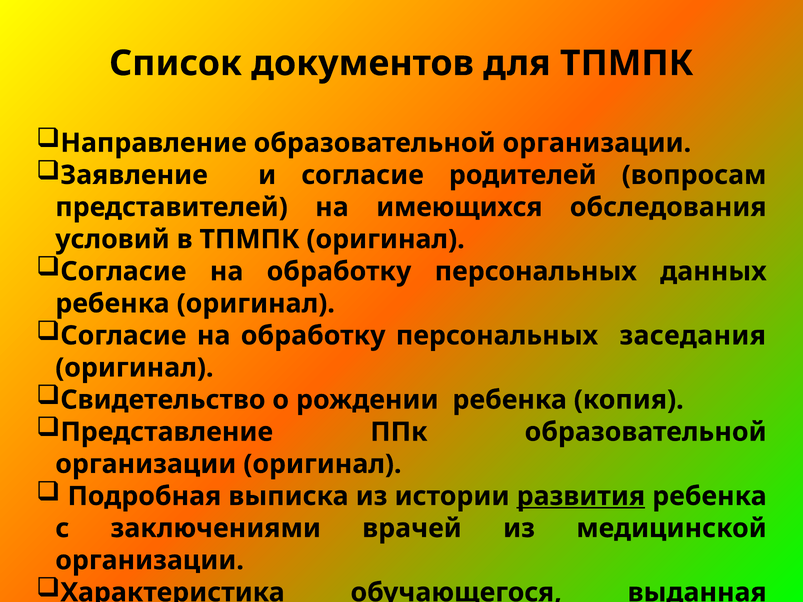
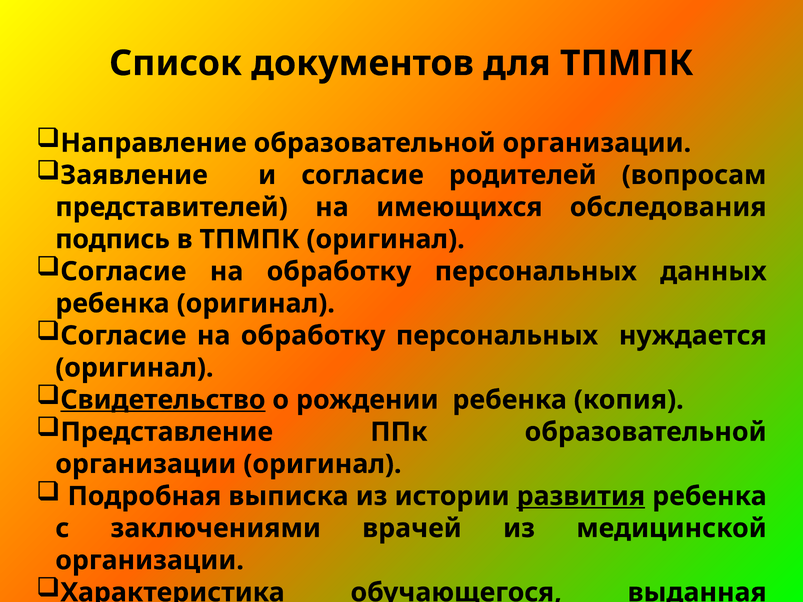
условий: условий -> подпись (113, 239)
заседания: заседания -> нуждается (693, 336)
Свидетельство underline: none -> present (163, 400)
